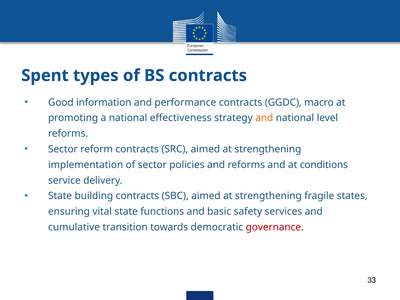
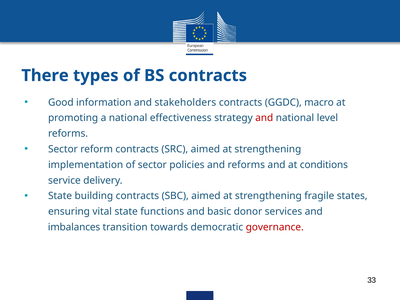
Spent: Spent -> There (45, 76)
performance: performance -> stakeholders (185, 102)
and colour: orange -> red (264, 118)
safety: safety -> donor (248, 212)
cumulative: cumulative -> imbalances (74, 227)
